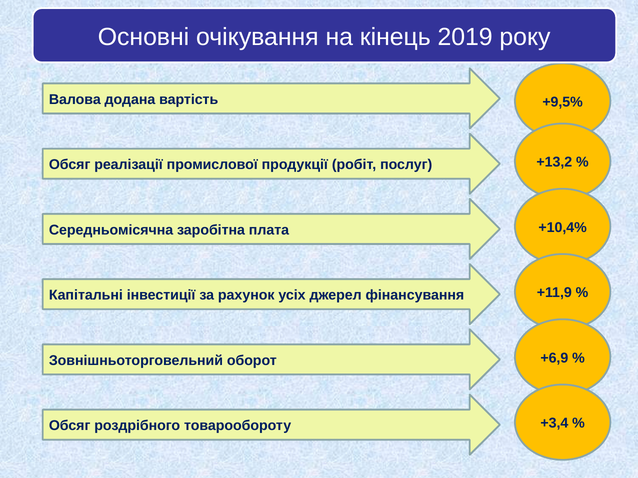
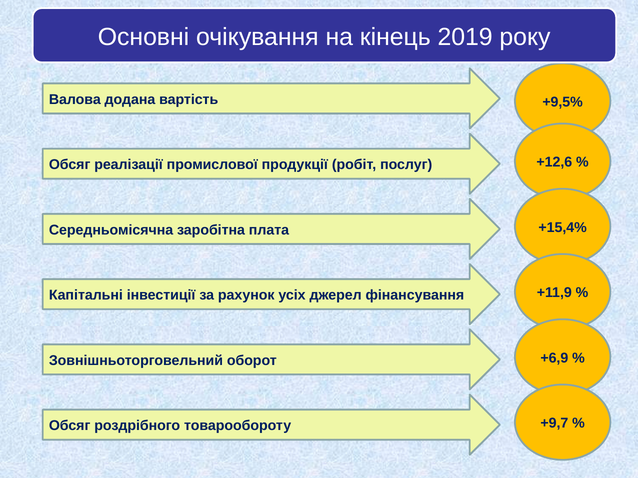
+13,2: +13,2 -> +12,6 (554, 162)
+10,4%: +10,4% -> +15,4% (563, 228)
+3,4: +3,4 -> +9,7 (554, 424)
